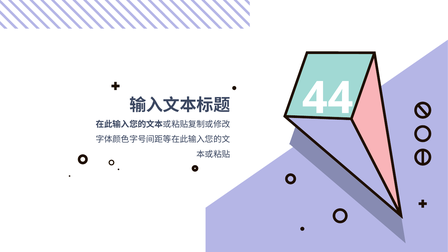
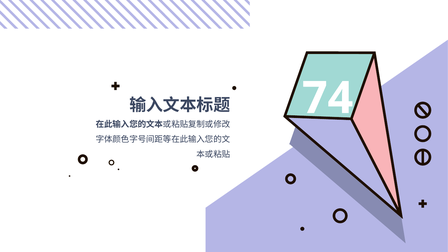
44: 44 -> 74 (328, 98)
